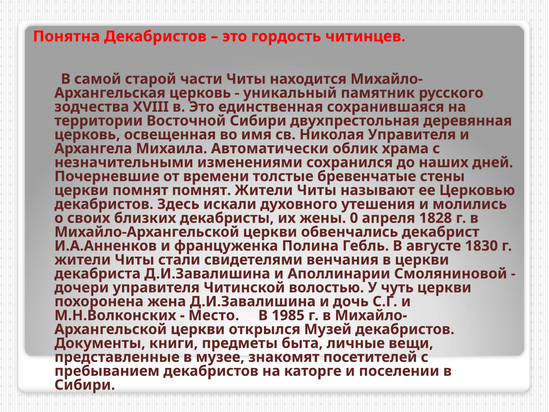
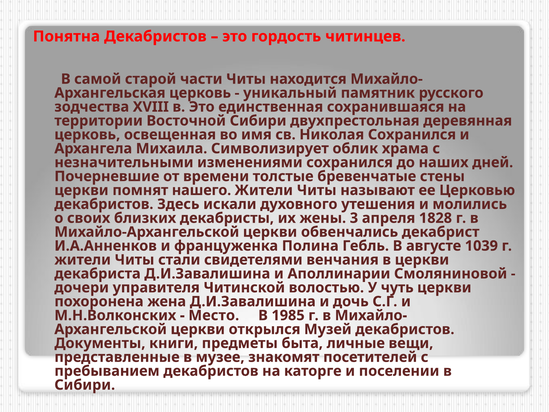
Николая Управителя: Управителя -> Сохранился (412, 135)
Автоматически: Автоматически -> Символизирует (270, 148)
помнят помнят: помнят -> нашего (201, 190)
0: 0 -> 3 (354, 218)
1830: 1830 -> 1039 (481, 246)
